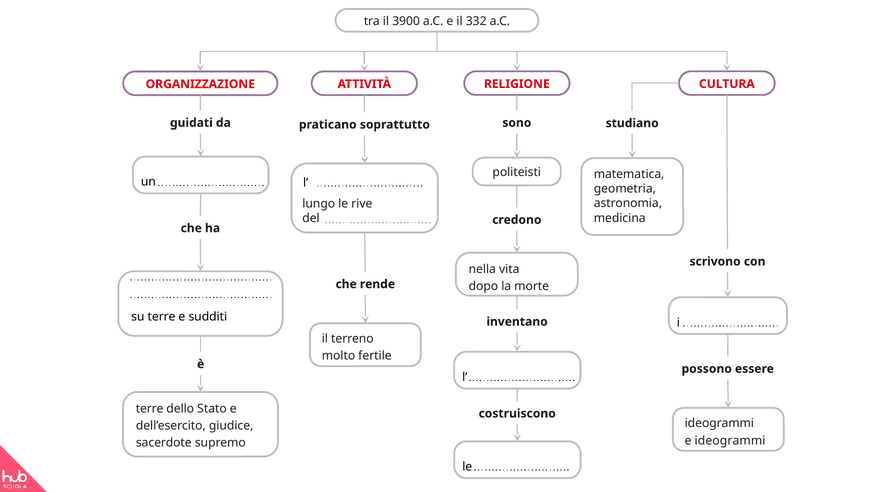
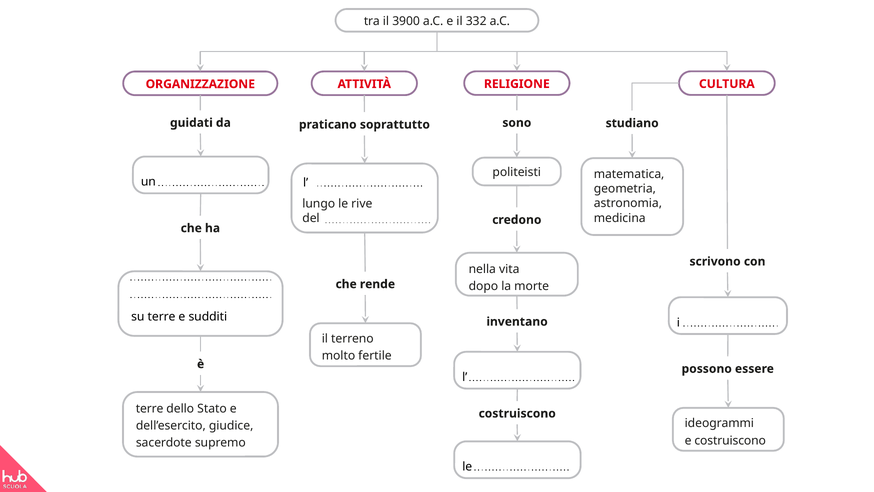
e ideogrammi: ideogrammi -> costruiscono (730, 440)
